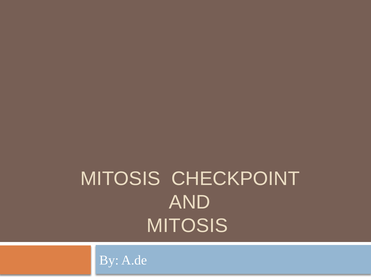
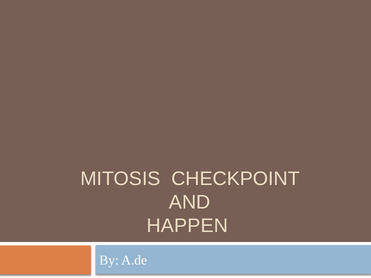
MITOSIS: MITOSIS -> HAPPEN (187, 226)
